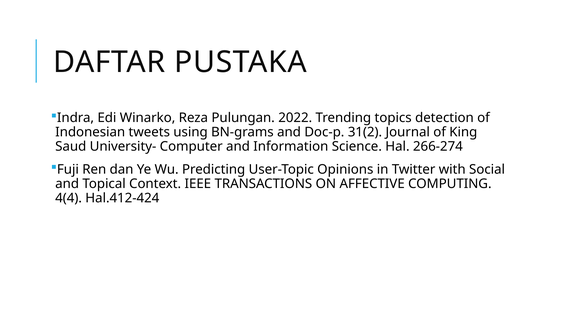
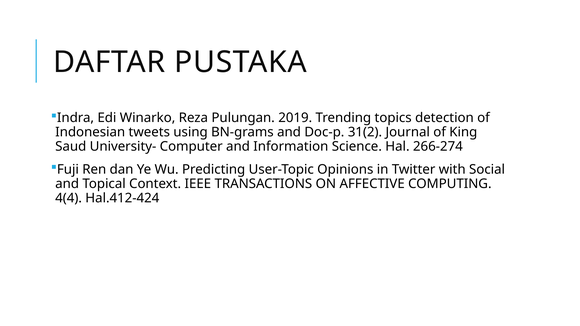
2022: 2022 -> 2019 (295, 118)
